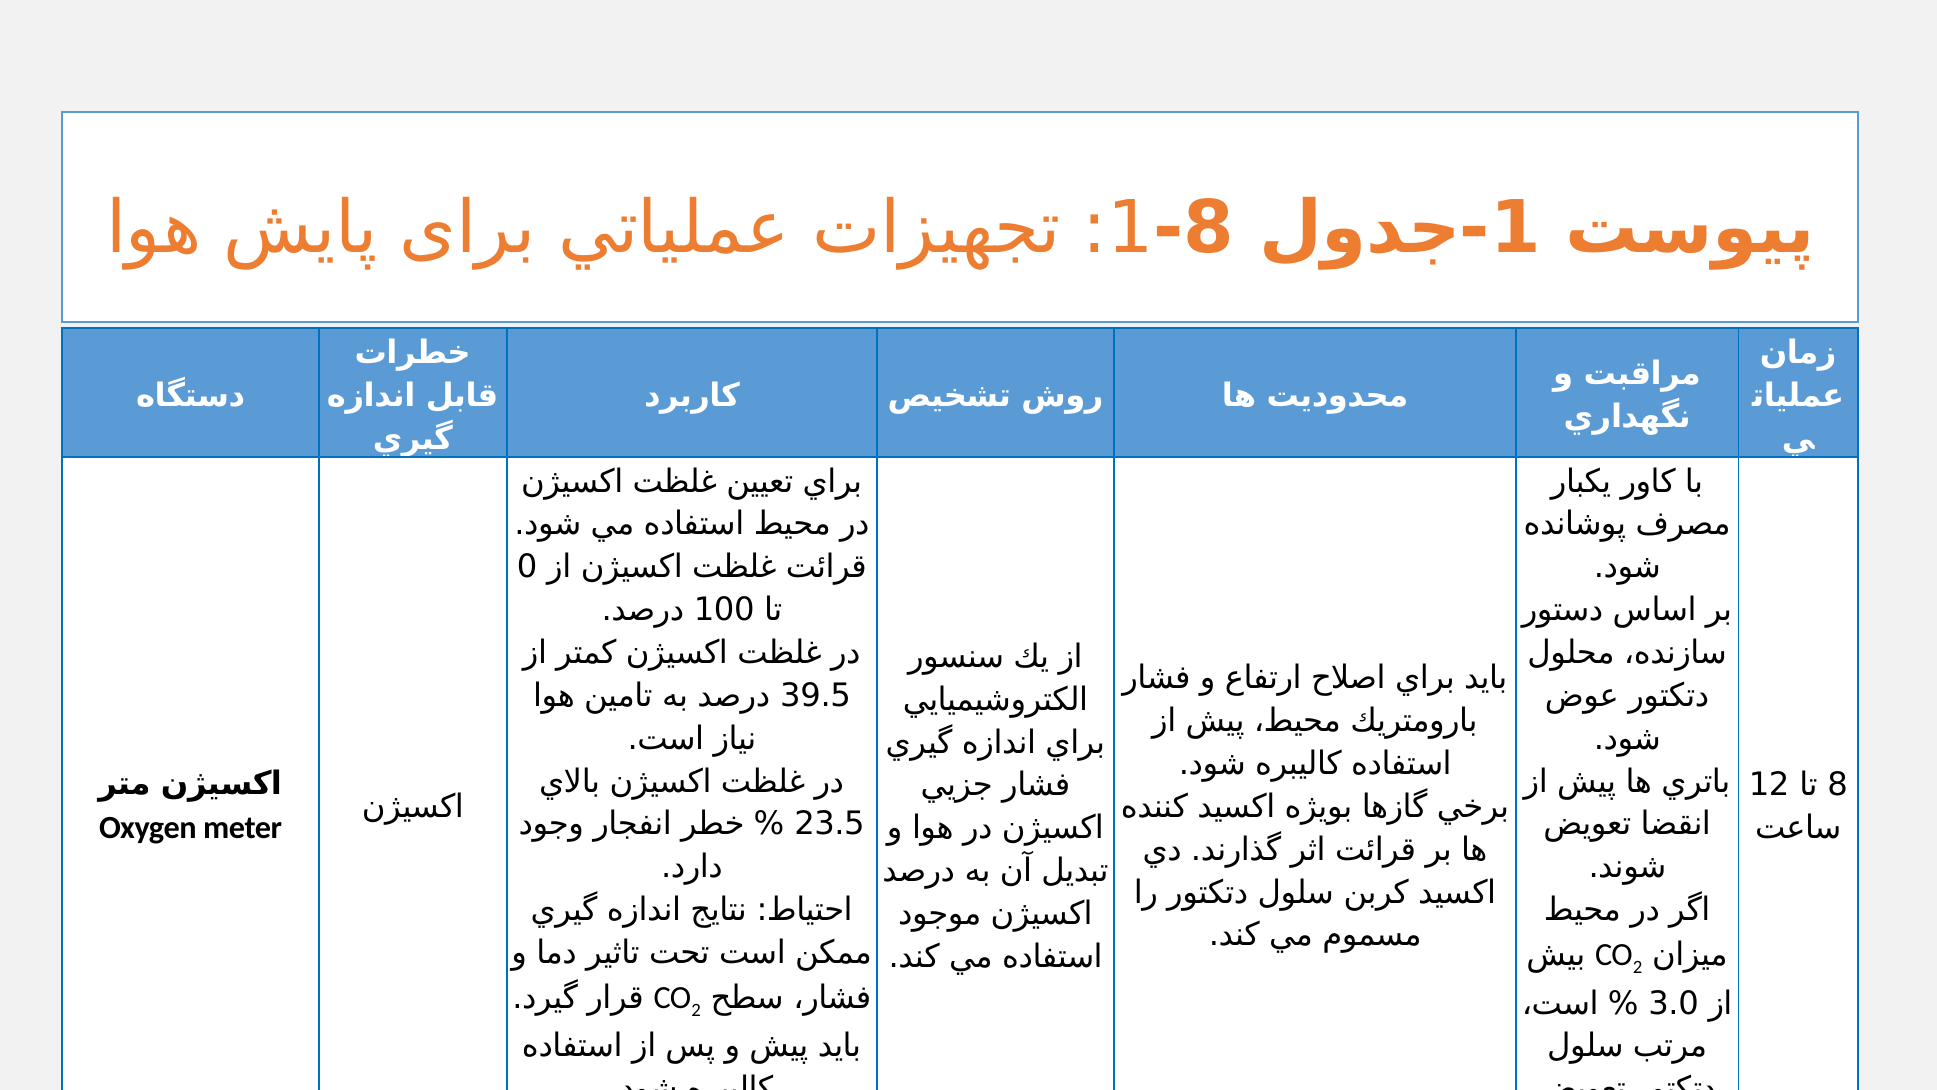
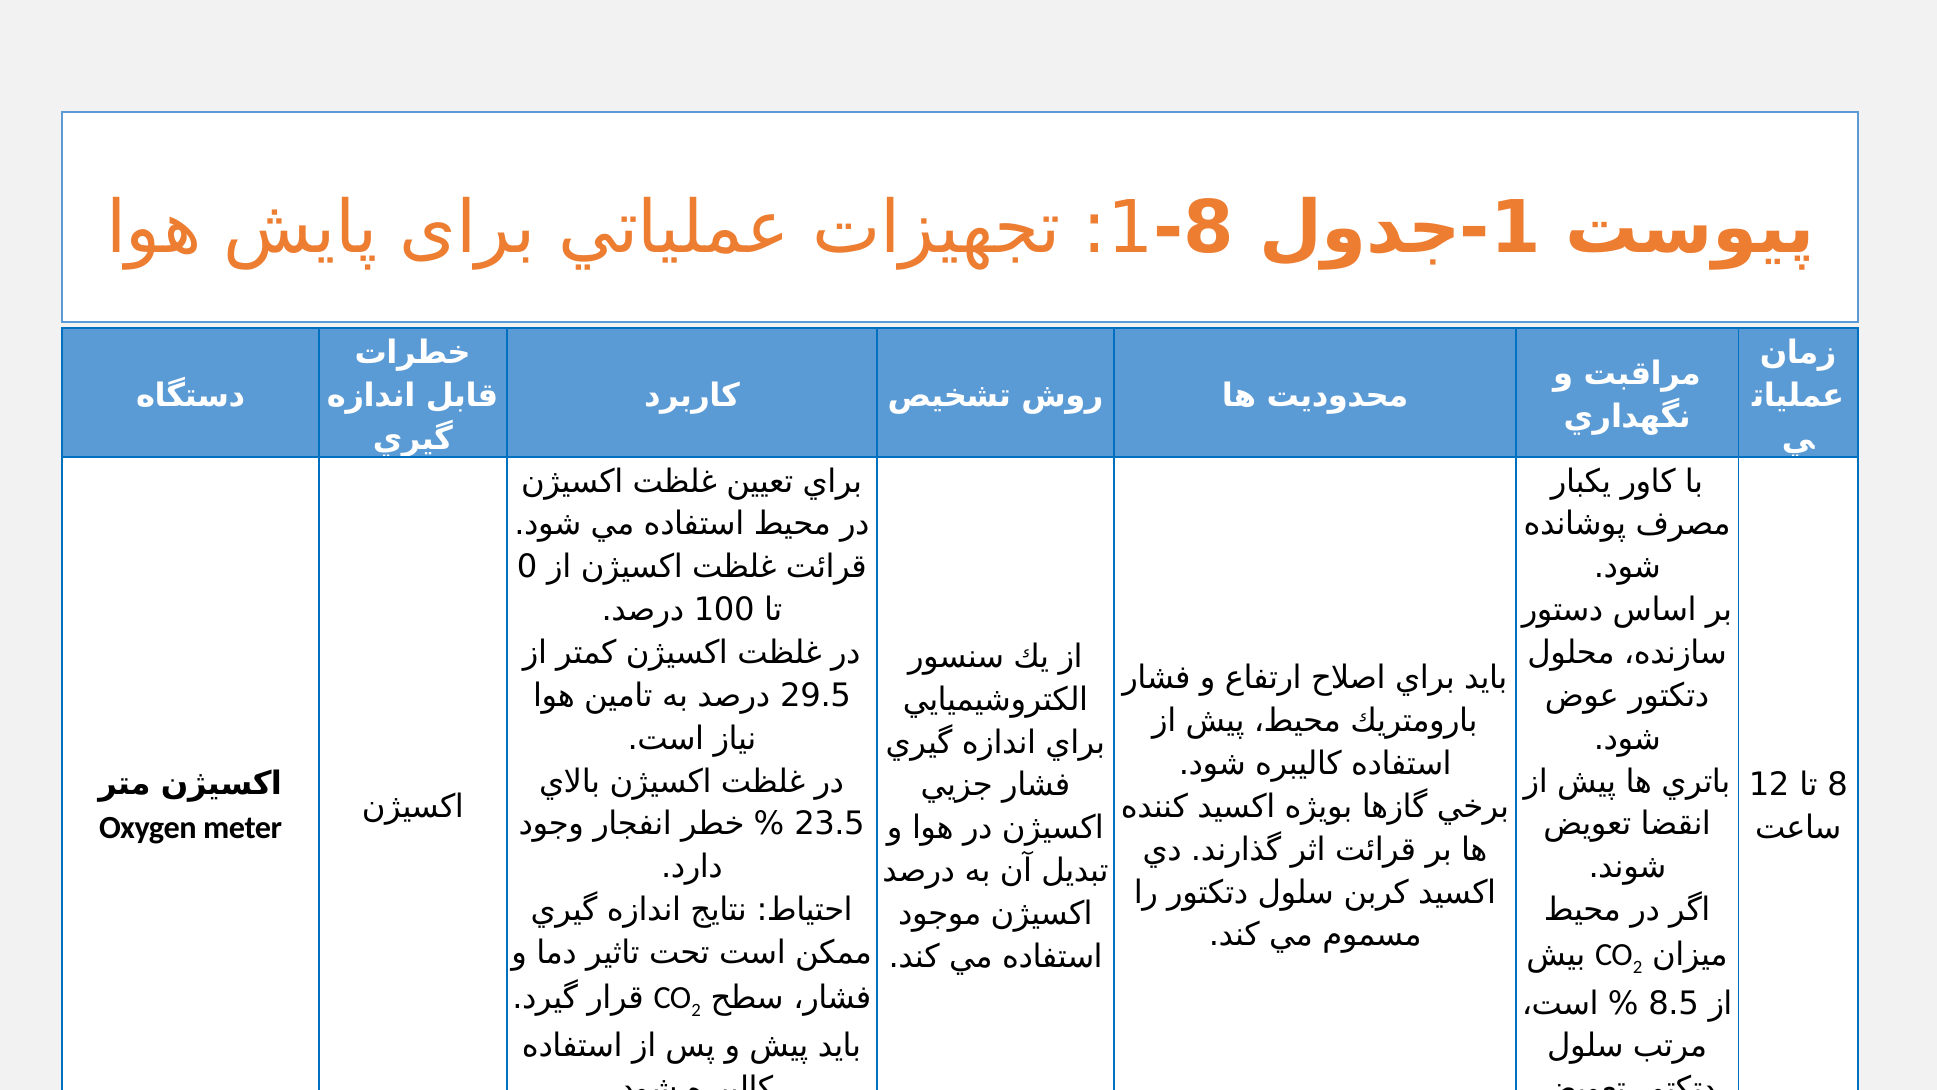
39.5: 39.5 -> 29.5 (816, 695)
3.0: 3.0 -> 8.5 (1674, 1003)
